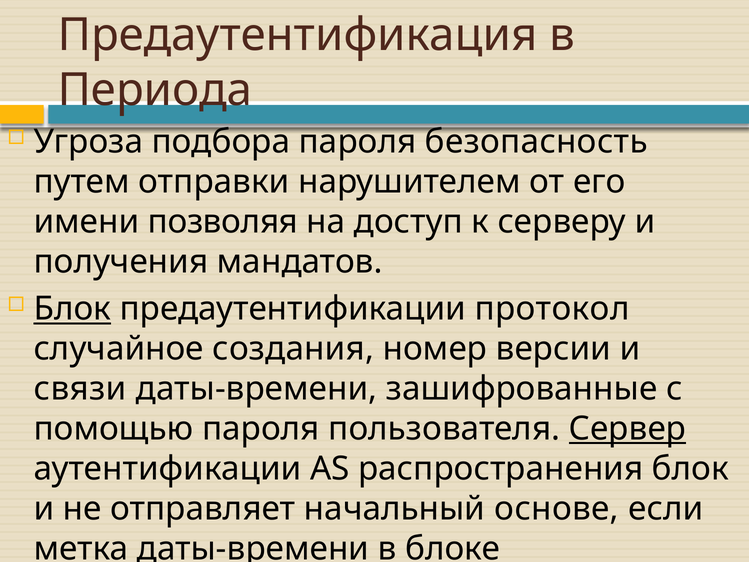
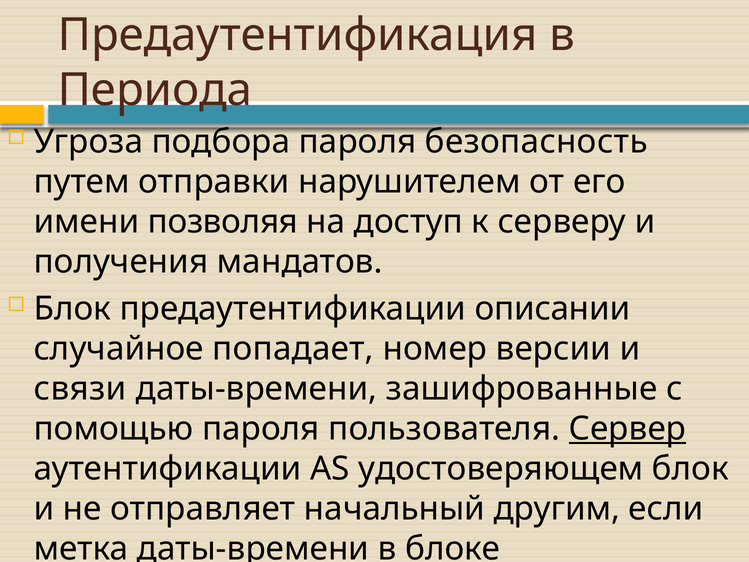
Блок underline: present -> none (72, 309)
протокол: протокол -> описании (552, 309)
случайное создания: создания -> попадает (293, 349)
распространения: распространения -> удостоверяющем (501, 469)
основе: основе -> другим (557, 509)
